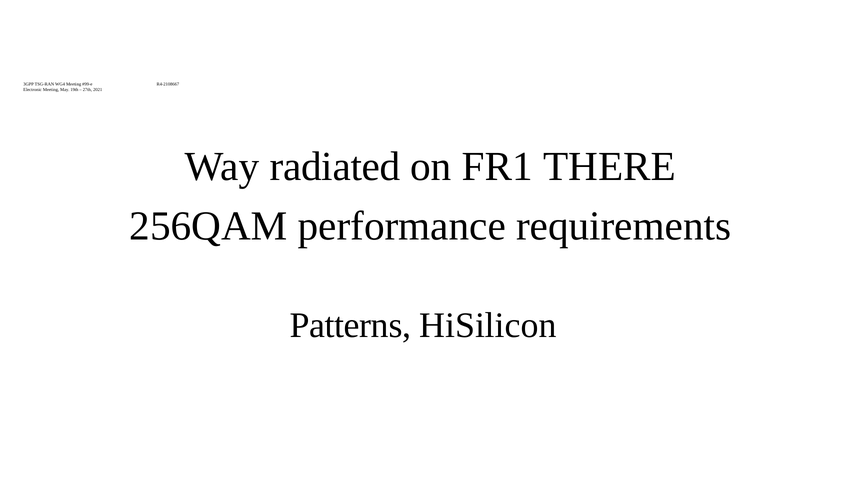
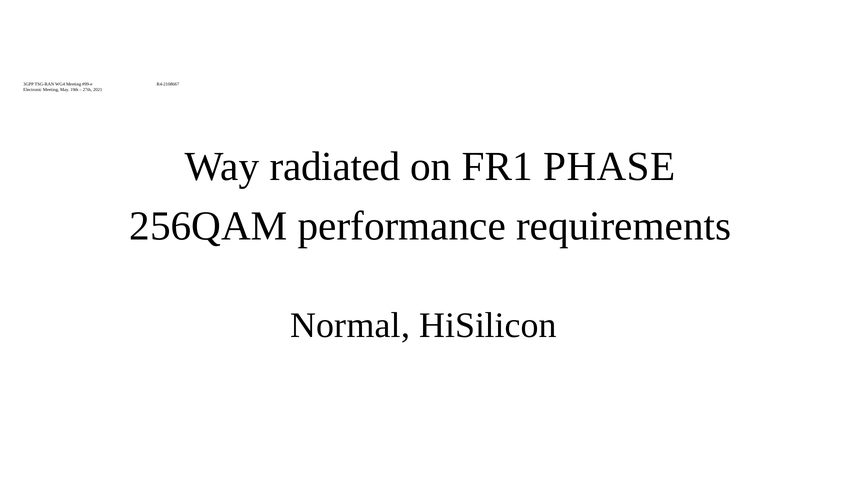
THERE: THERE -> PHASE (609, 166)
Patterns: Patterns -> Normal (350, 325)
